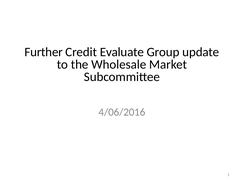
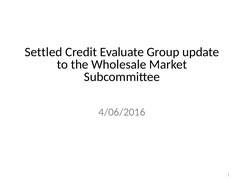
Further: Further -> Settled (43, 52)
